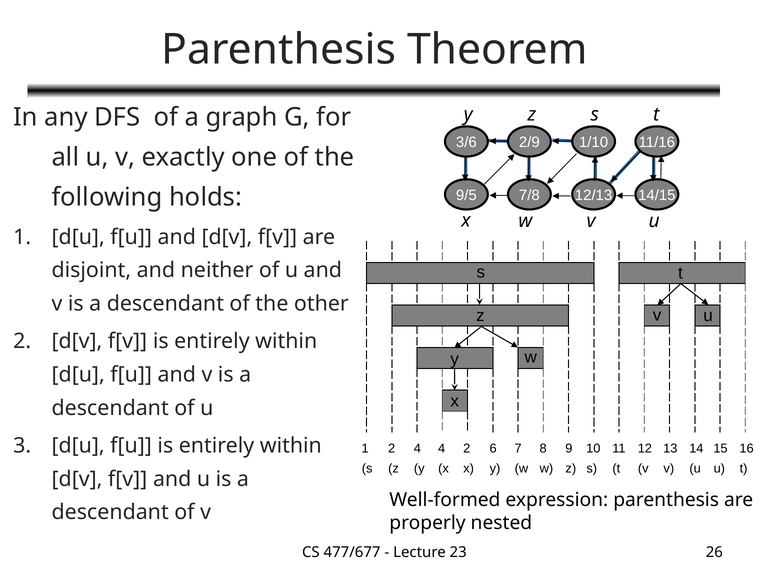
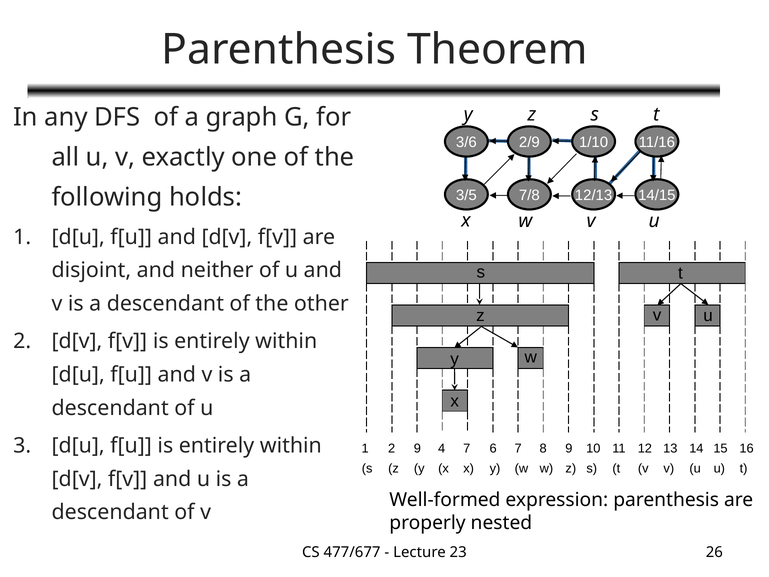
9/5: 9/5 -> 3/5 (466, 195)
2 4: 4 -> 9 (417, 448)
4 2: 2 -> 7 (467, 448)
